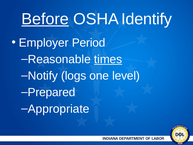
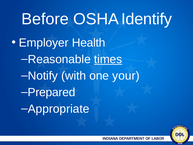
Before underline: present -> none (45, 19)
Period: Period -> Health (89, 43)
logs: logs -> with (74, 76)
level: level -> your (126, 76)
